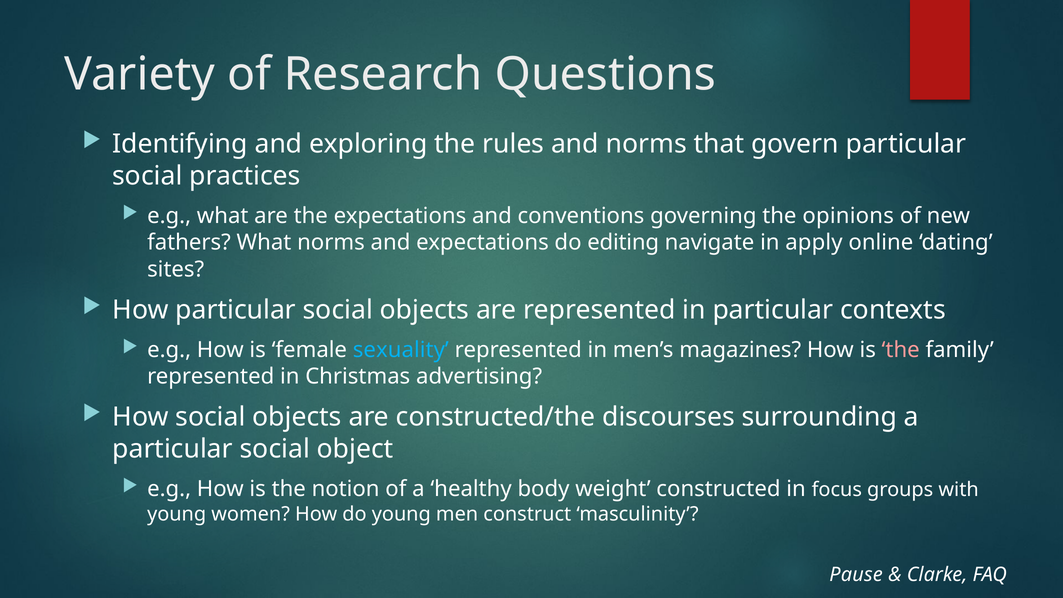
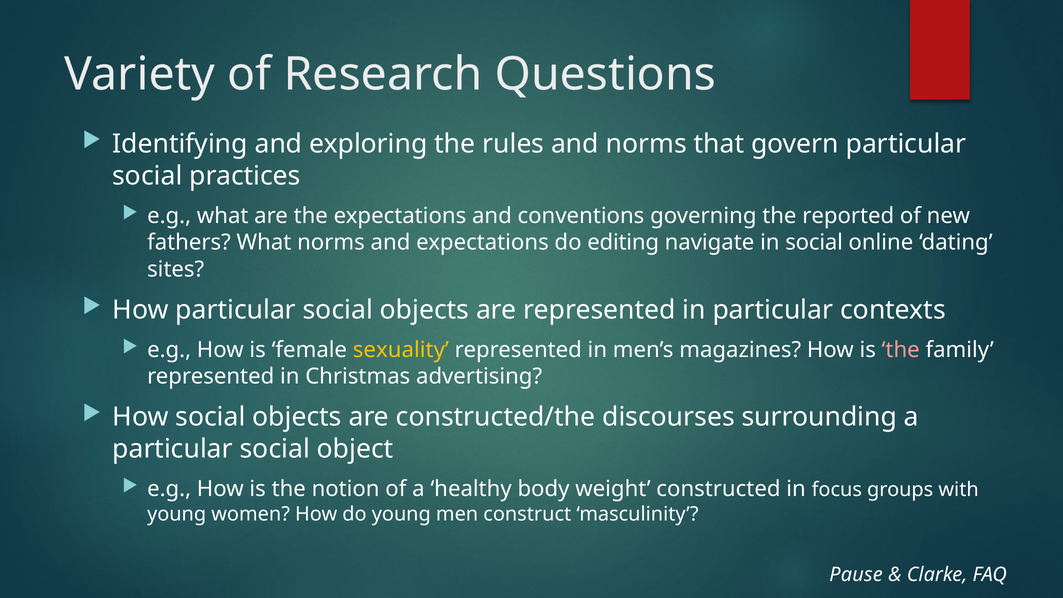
opinions: opinions -> reported (848, 216)
in apply: apply -> social (814, 243)
sexuality colour: light blue -> yellow (401, 350)
